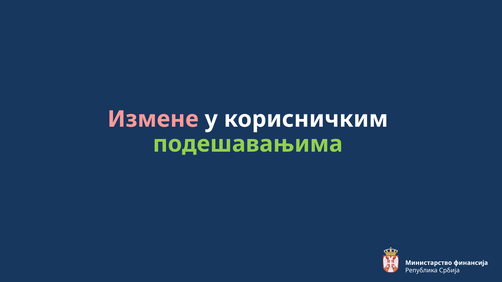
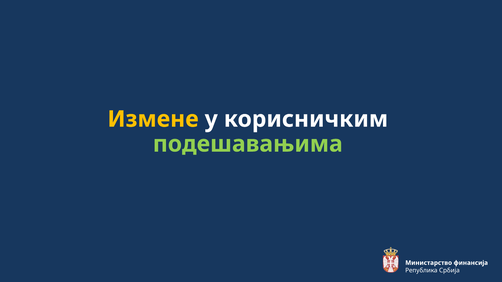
Измене colour: pink -> yellow (153, 119)
